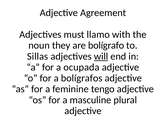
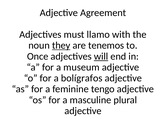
they underline: none -> present (61, 46)
bolígrafo: bolígrafo -> tenemos (106, 46)
Sillas: Sillas -> Once (38, 57)
ocupada: ocupada -> museum (81, 67)
